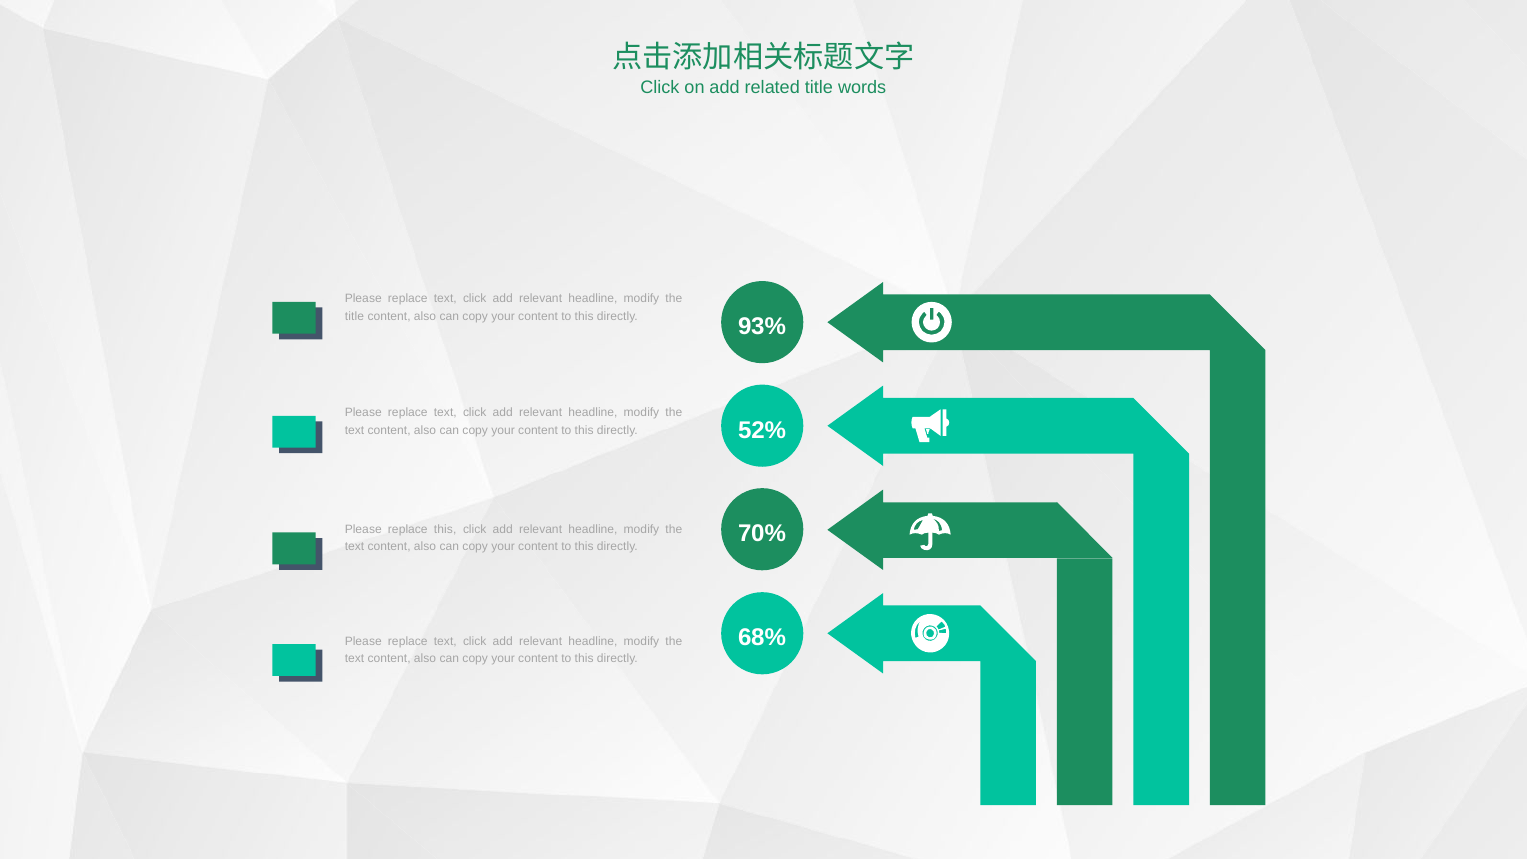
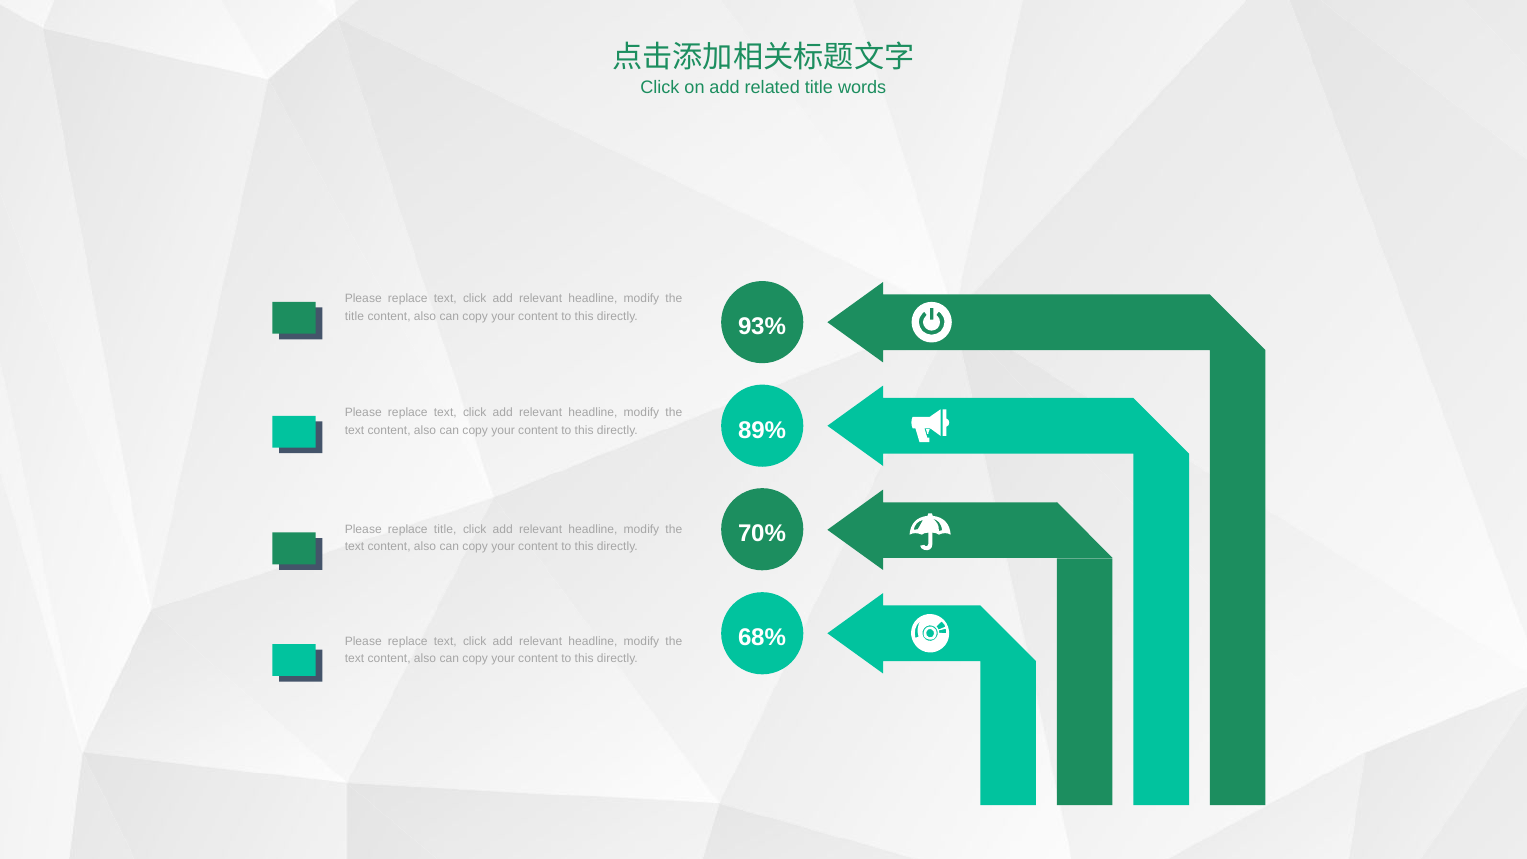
52%: 52% -> 89% (762, 430)
replace this: this -> title (445, 529)
